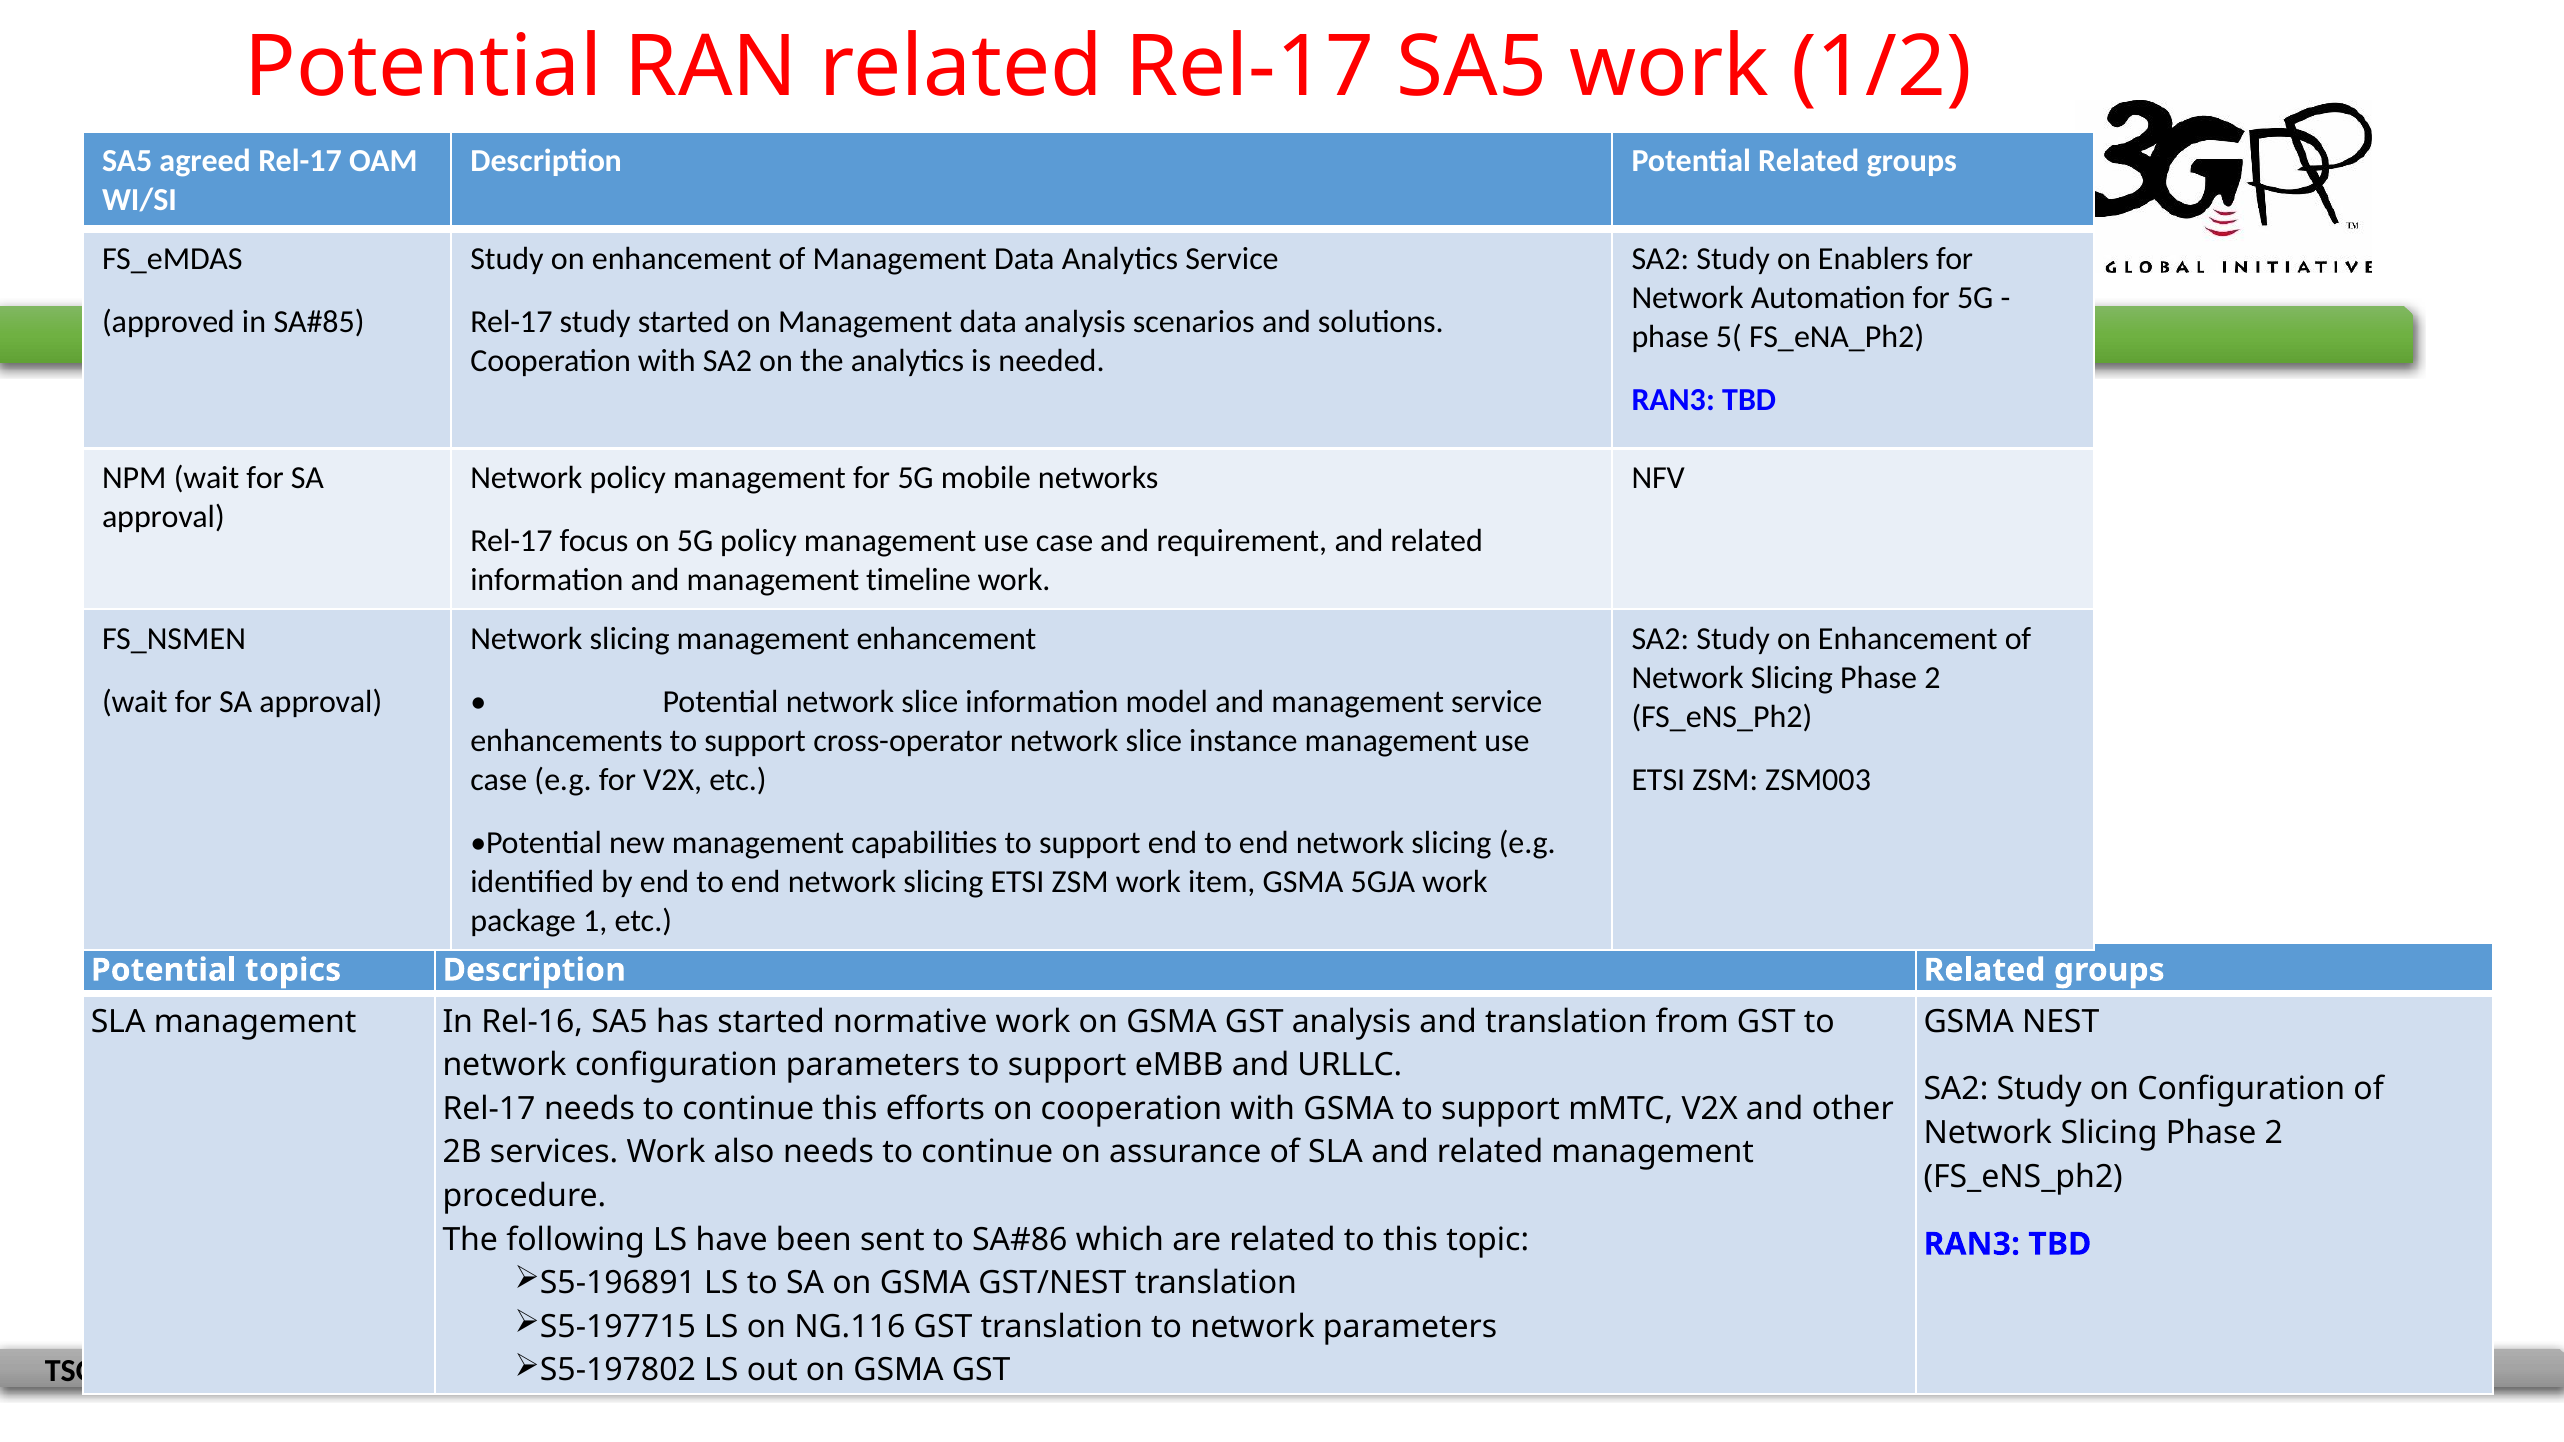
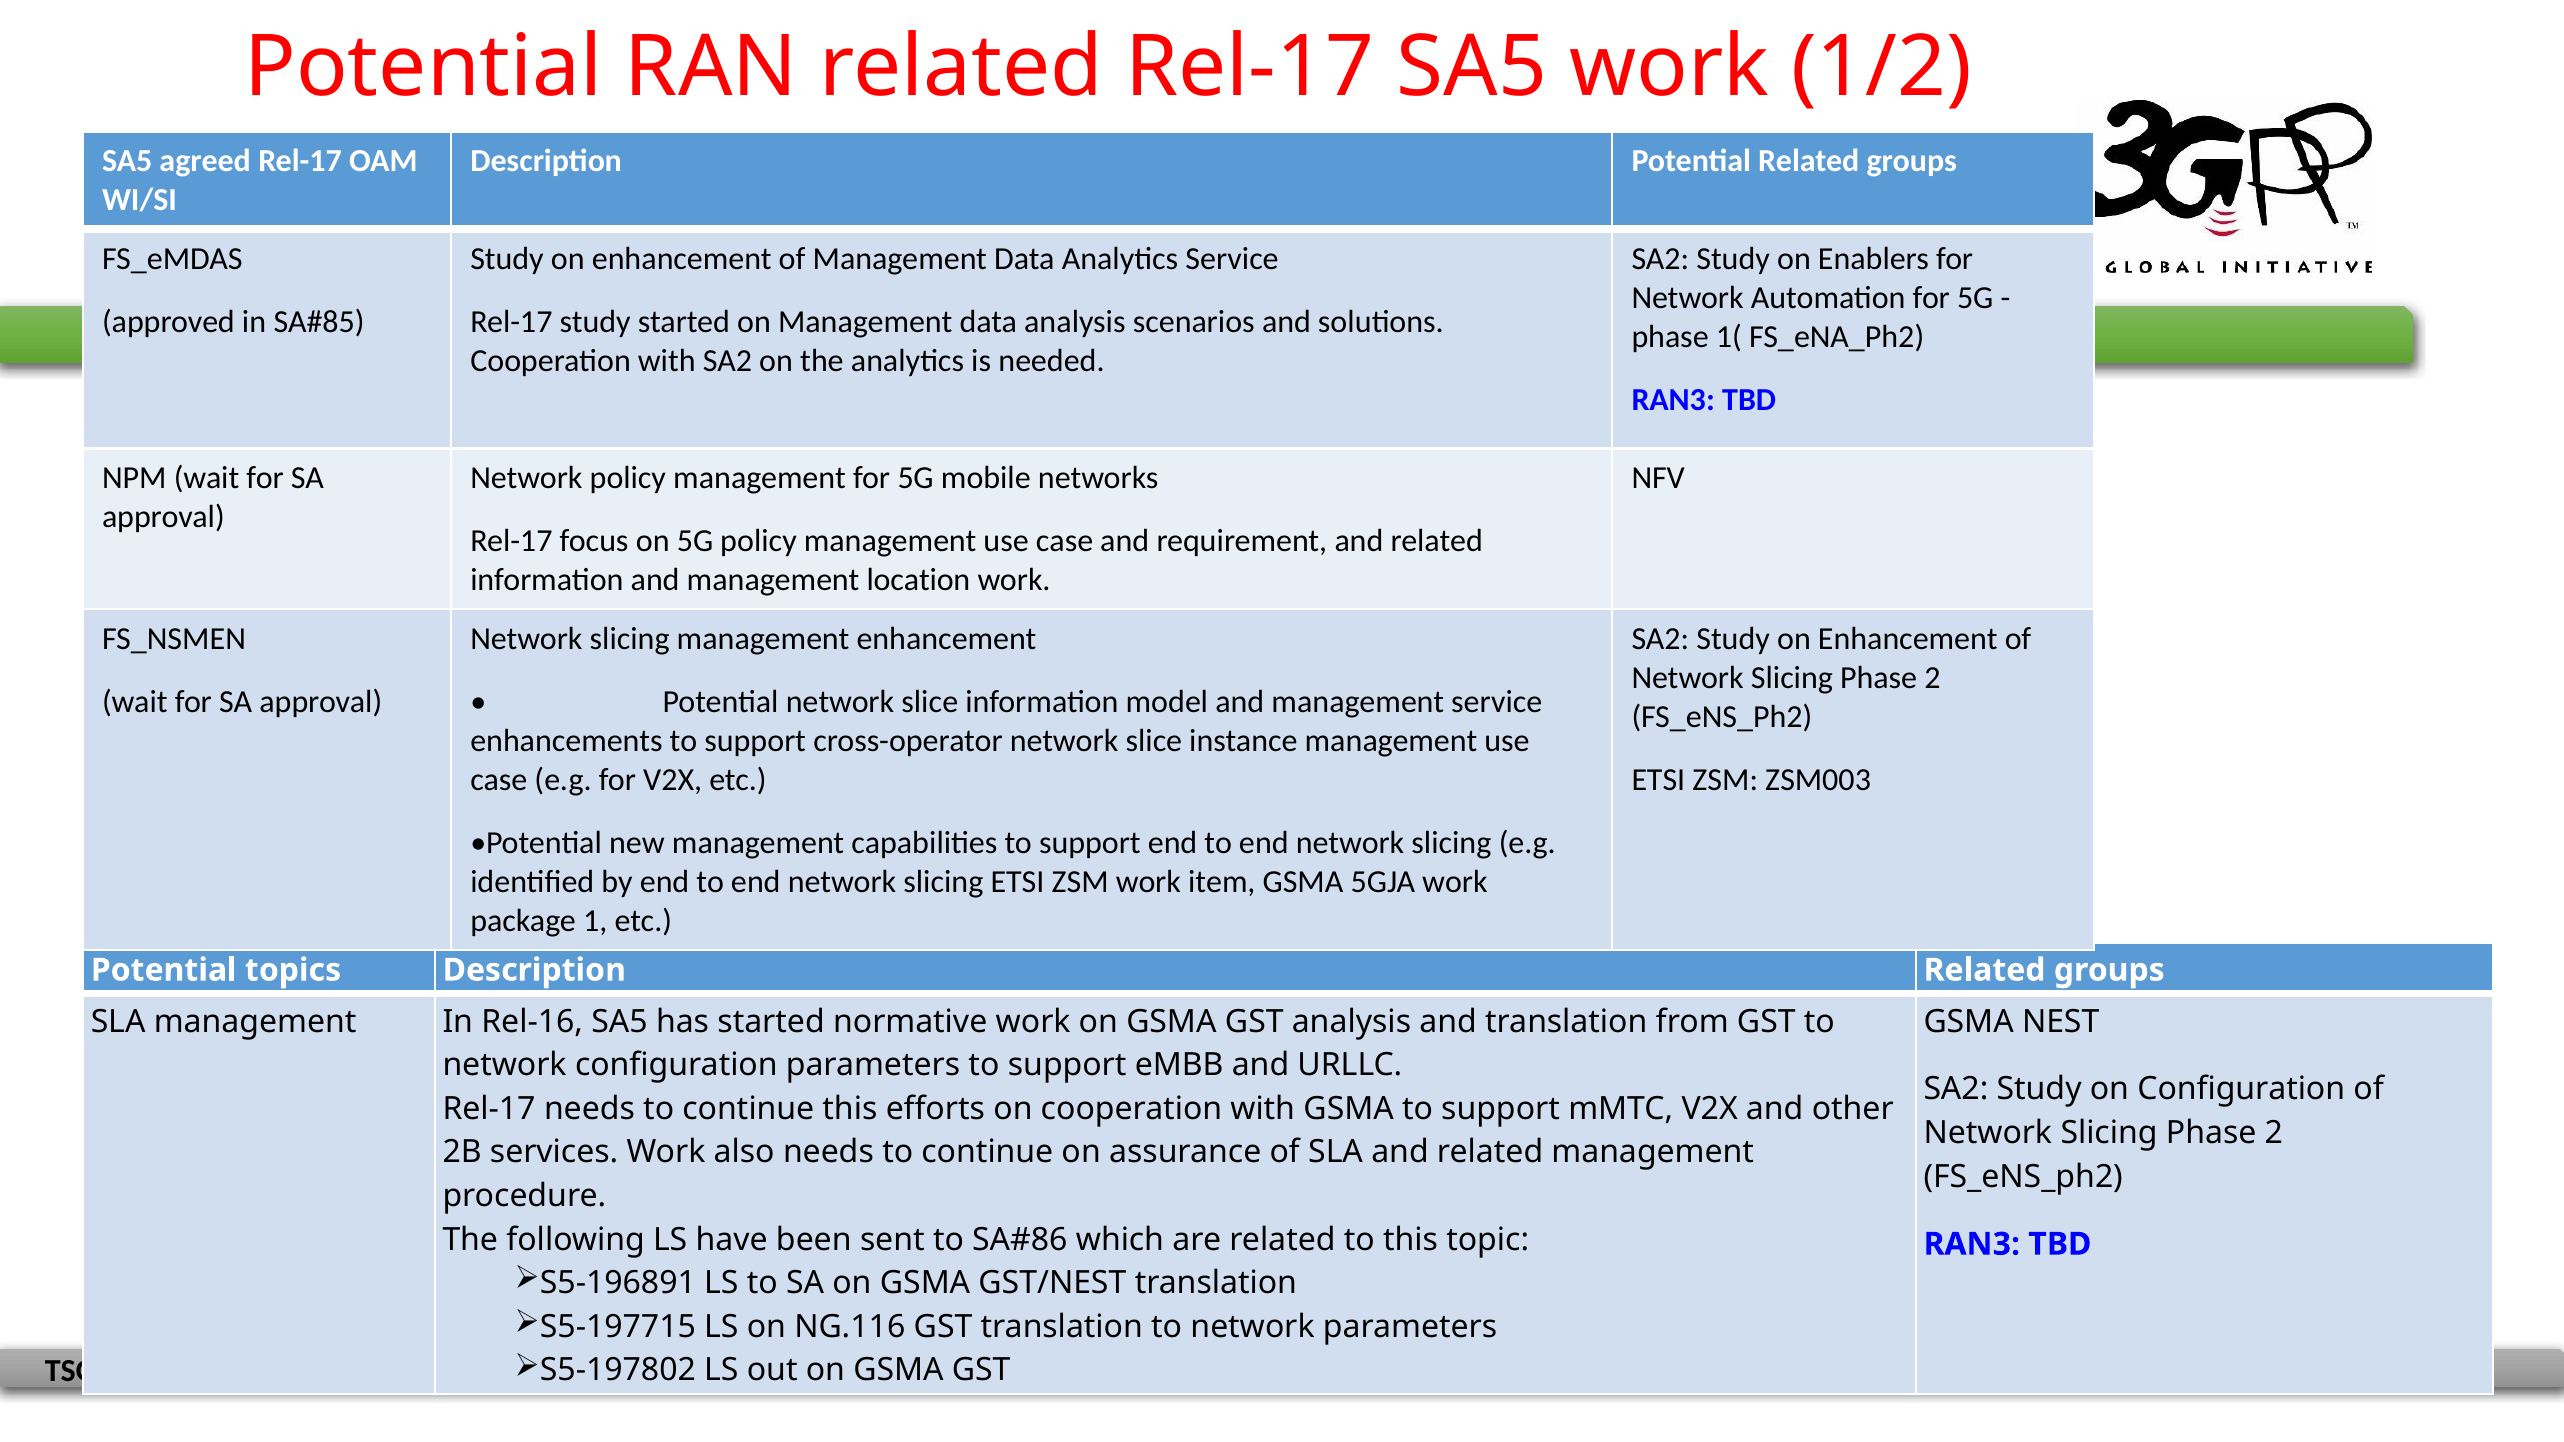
5(: 5( -> 1( (1729, 337)
timeline: timeline -> location (918, 580)
